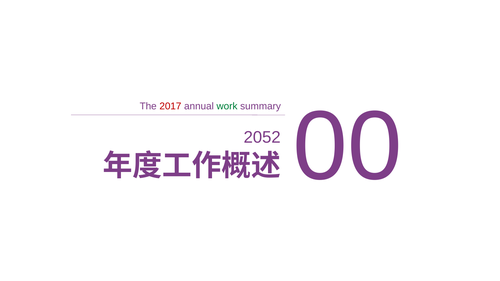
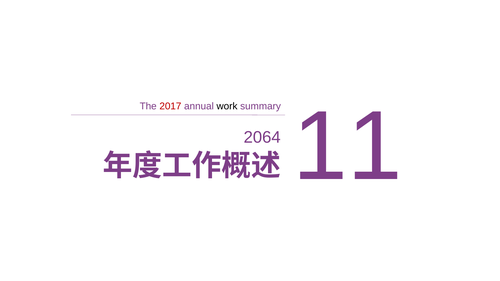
work colour: green -> black (227, 106)
00: 00 -> 11 (347, 147)
2052: 2052 -> 2064 (262, 138)
